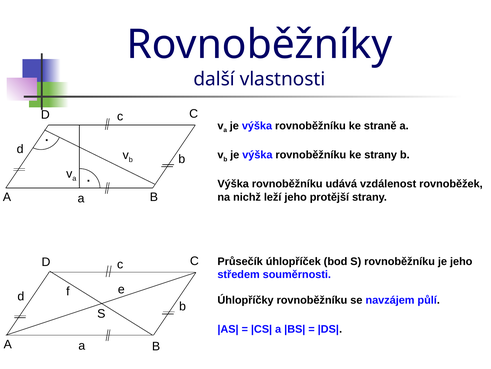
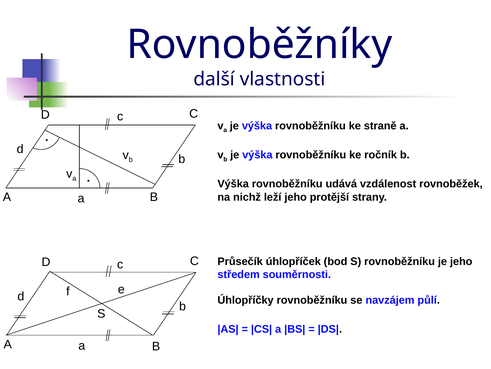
ke strany: strany -> ročník (381, 155)
